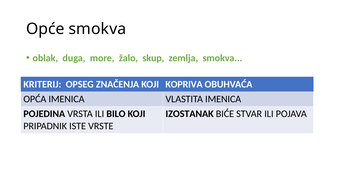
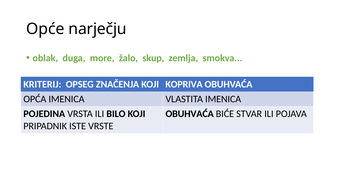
Opće smokva: smokva -> narječju (98, 29)
IZOSTANAK: IZOSTANAK -> OBUHVAĆA (190, 114)
